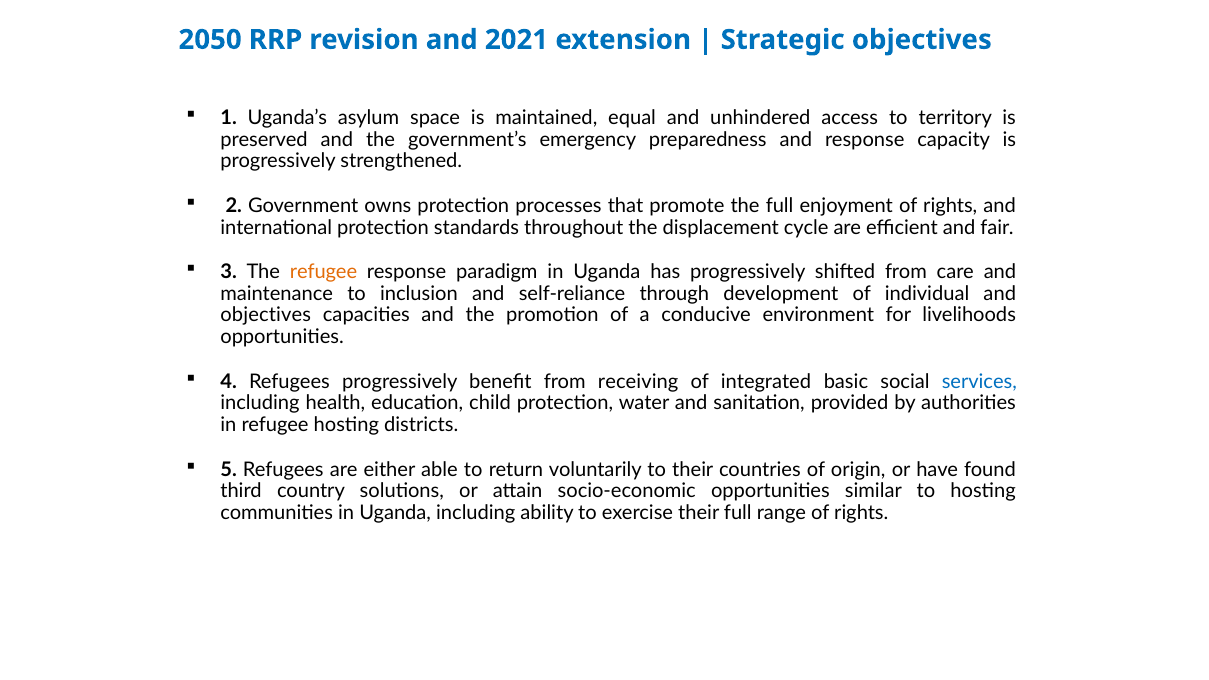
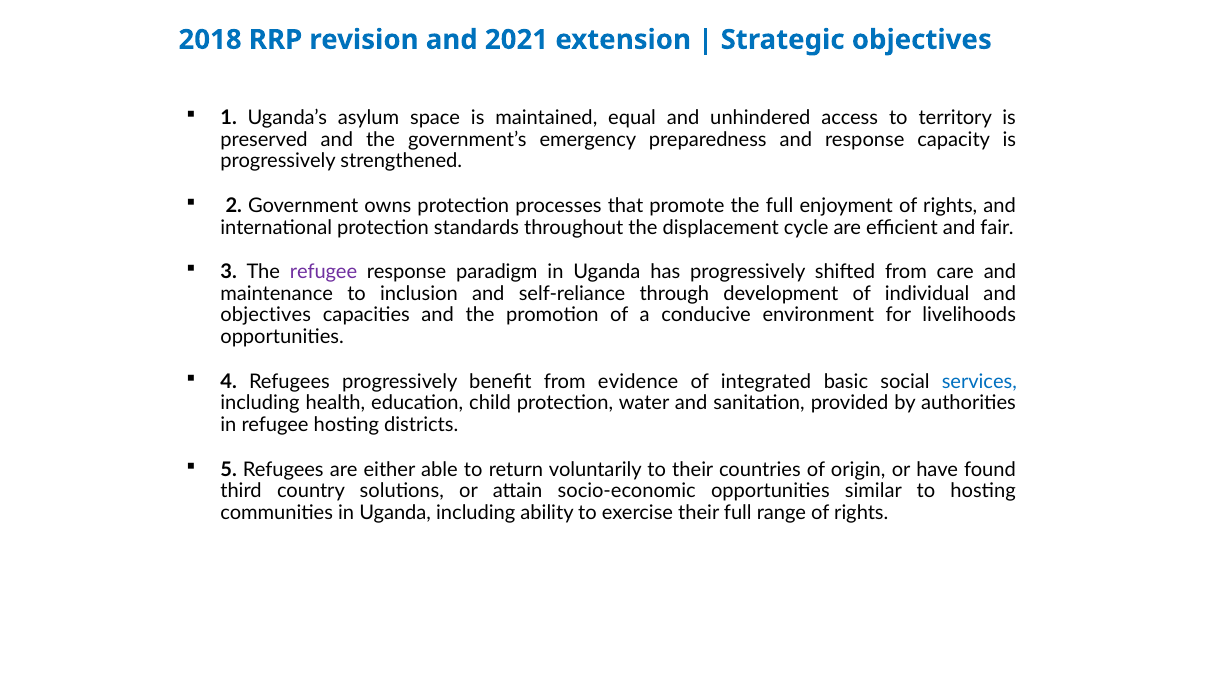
2050: 2050 -> 2018 (210, 40)
refugee colour: orange -> purple (323, 272)
receiving: receiving -> evidence (638, 382)
